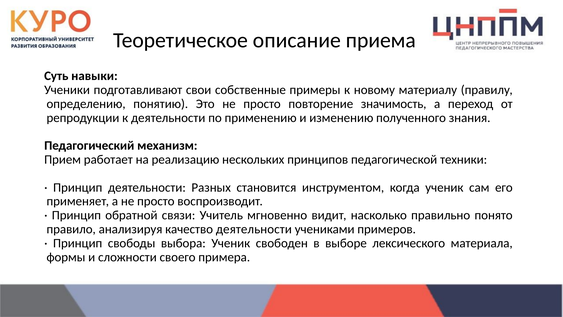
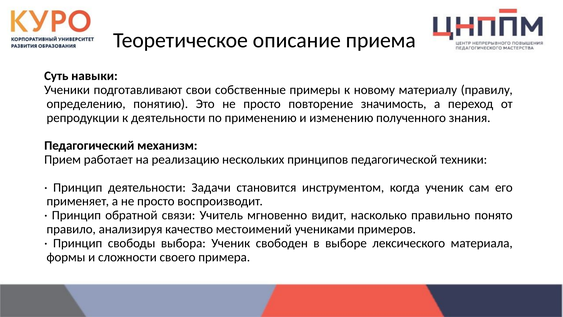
Разных: Разных -> Задачи (211, 187)
качество деятельности: деятельности -> местоимений (254, 229)
